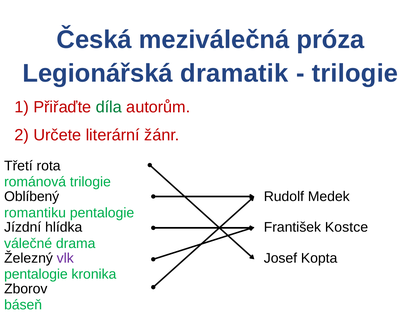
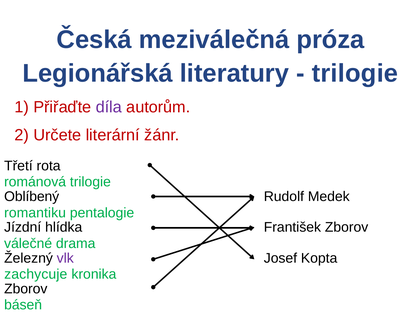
dramatik: dramatik -> literatury (235, 73)
díla colour: green -> purple (109, 107)
František Kostce: Kostce -> Zborov (347, 227)
pentalogie: pentalogie -> zachycuje (36, 274)
